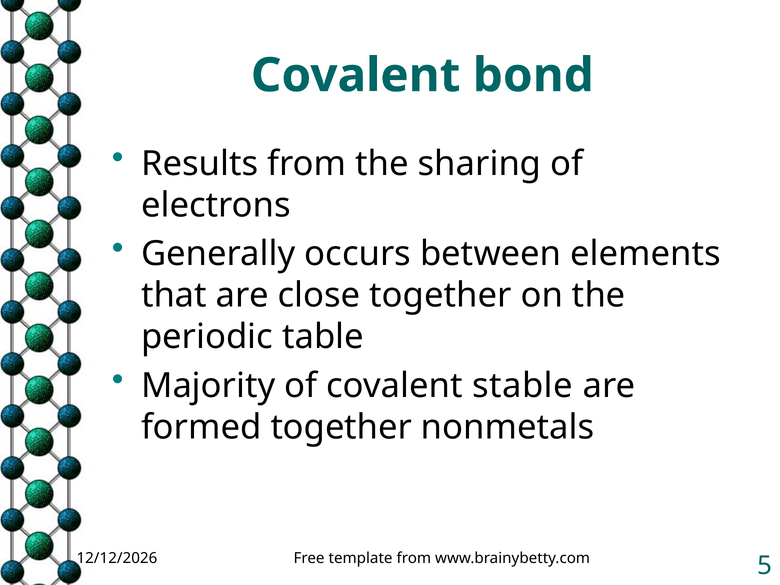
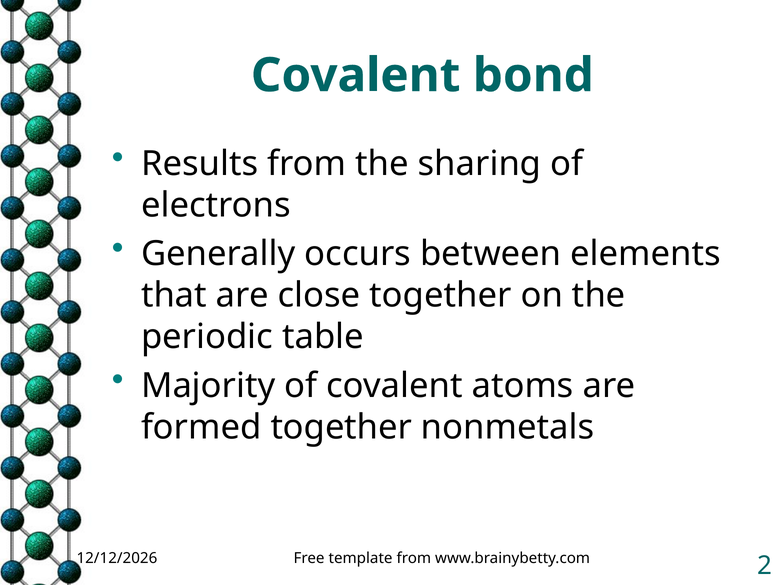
stable: stable -> atoms (523, 386)
5: 5 -> 2 (765, 566)
